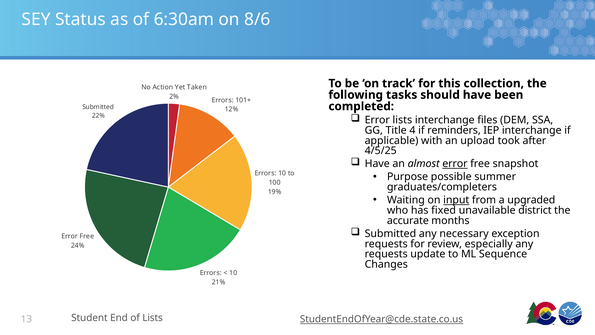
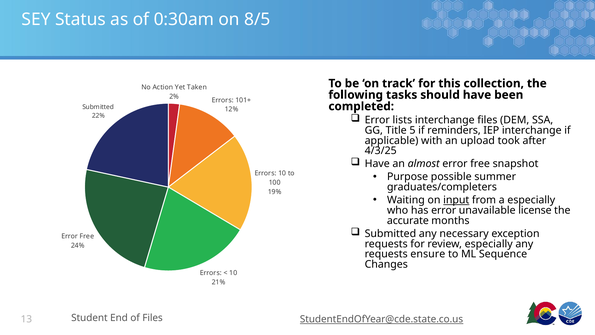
6:30am: 6:30am -> 0:30am (184, 19)
8/6: 8/6 -> 8/5 (257, 19)
4: 4 -> 5 (412, 130)
4/5/25: 4/5/25 -> 4/3/25 (381, 151)
error underline: present -> none (455, 164)
a upgraded: upgraded -> especially (531, 200)
has fixed: fixed -> error (444, 210)
district: district -> license (535, 210)
update: update -> ensure (428, 254)
of Lists: Lists -> Files (153, 318)
